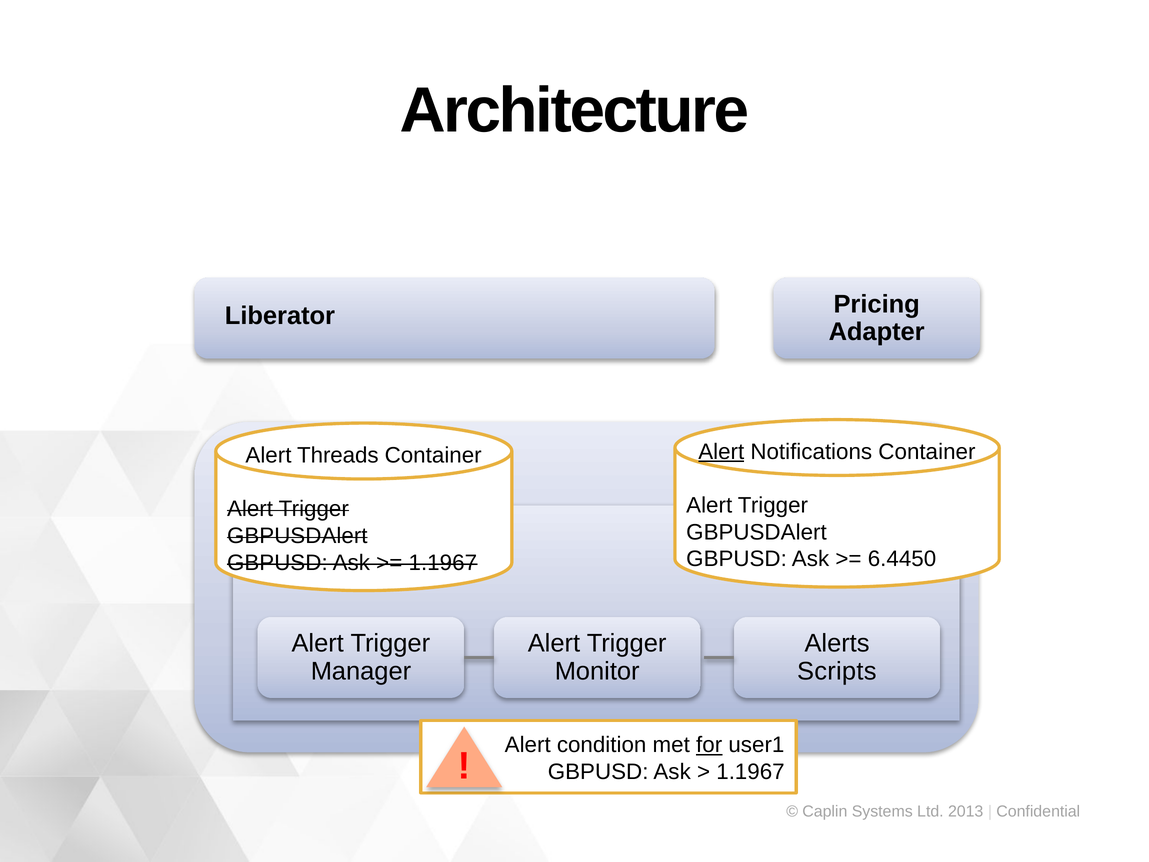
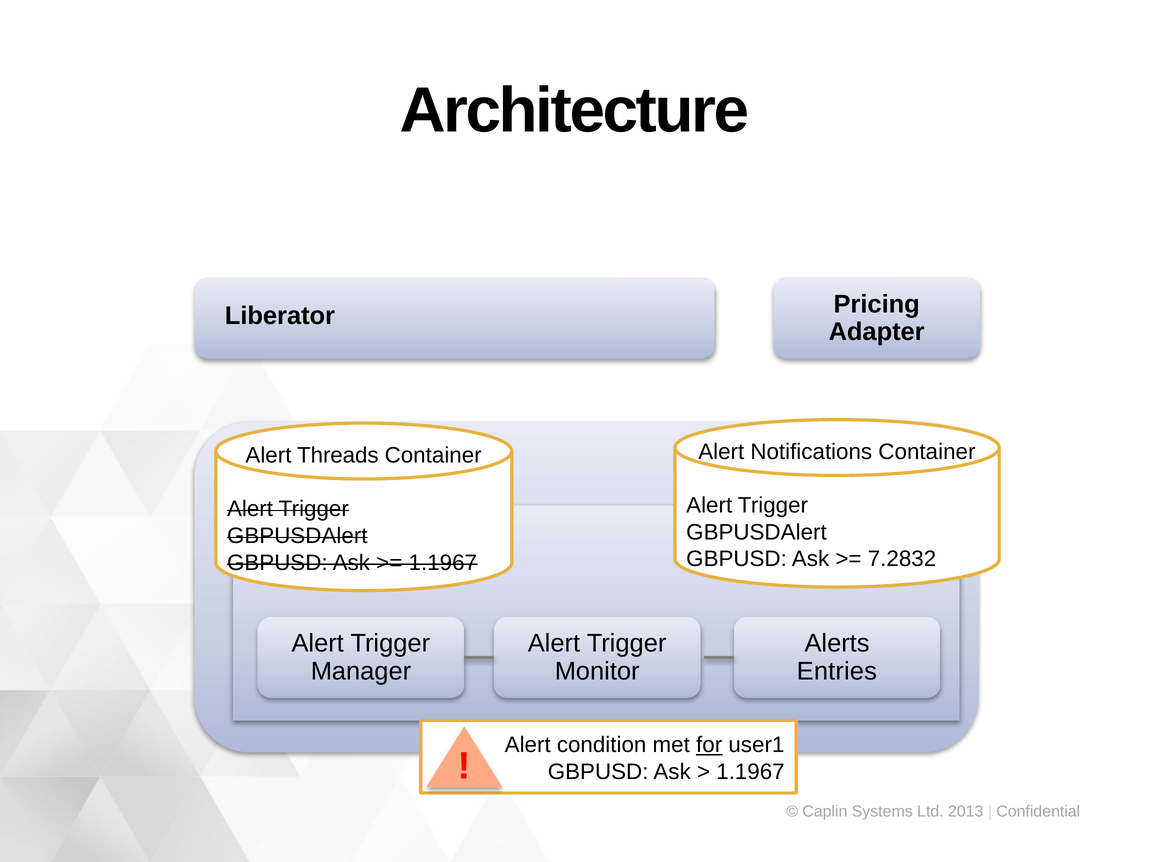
Alert underline: present -> none (721, 452)
6.4450: 6.4450 -> 7.2832 (902, 559)
Scripts: Scripts -> Entries (837, 671)
